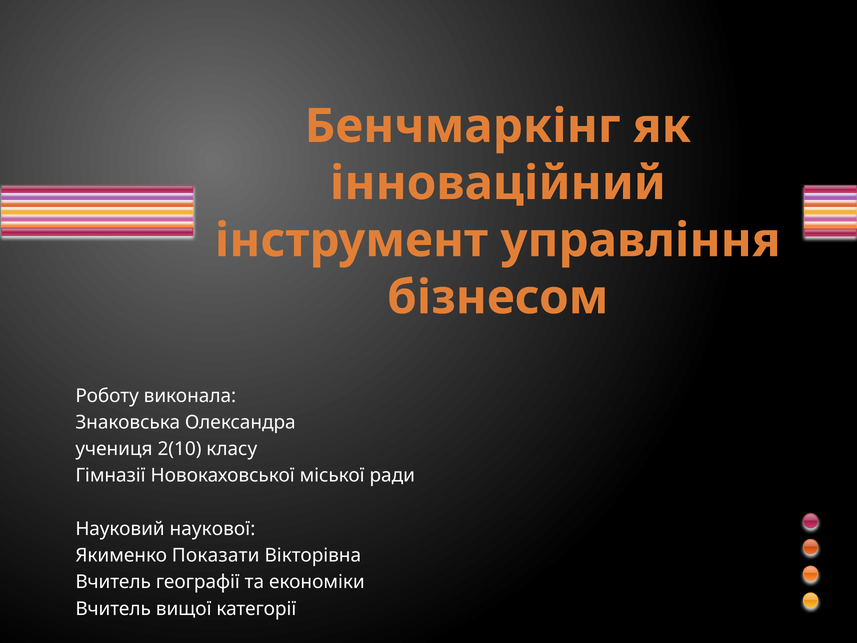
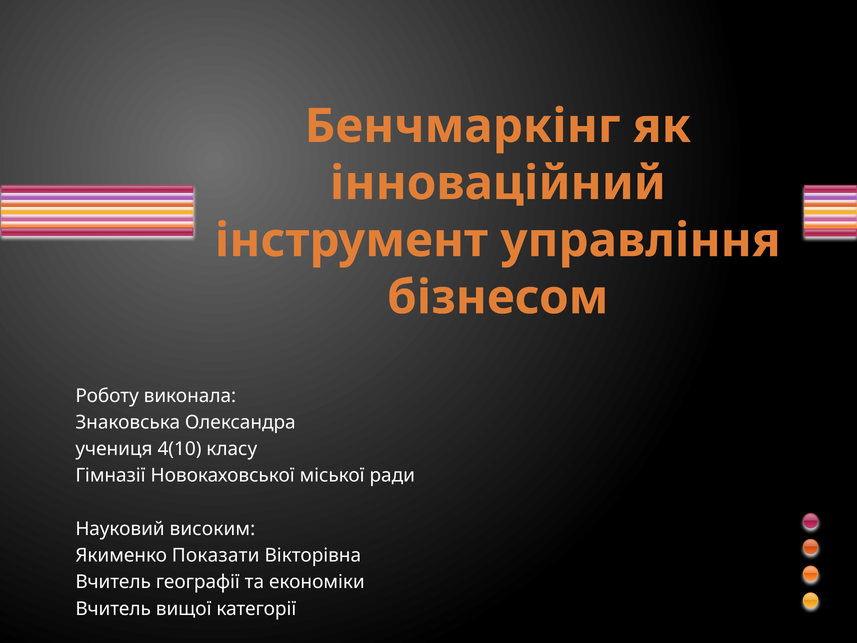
2(10: 2(10 -> 4(10 (179, 449)
наукової: наукової -> високим (212, 529)
